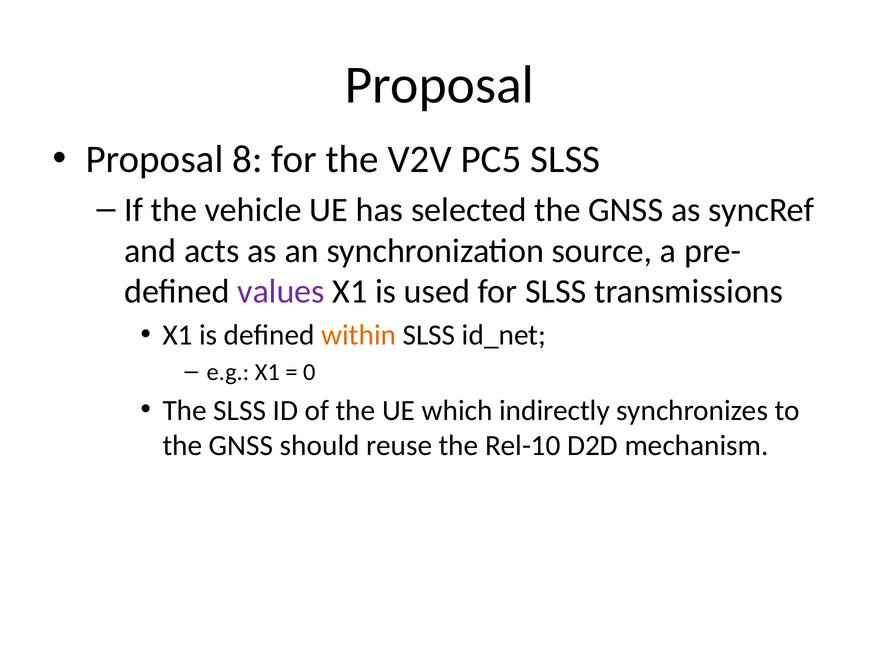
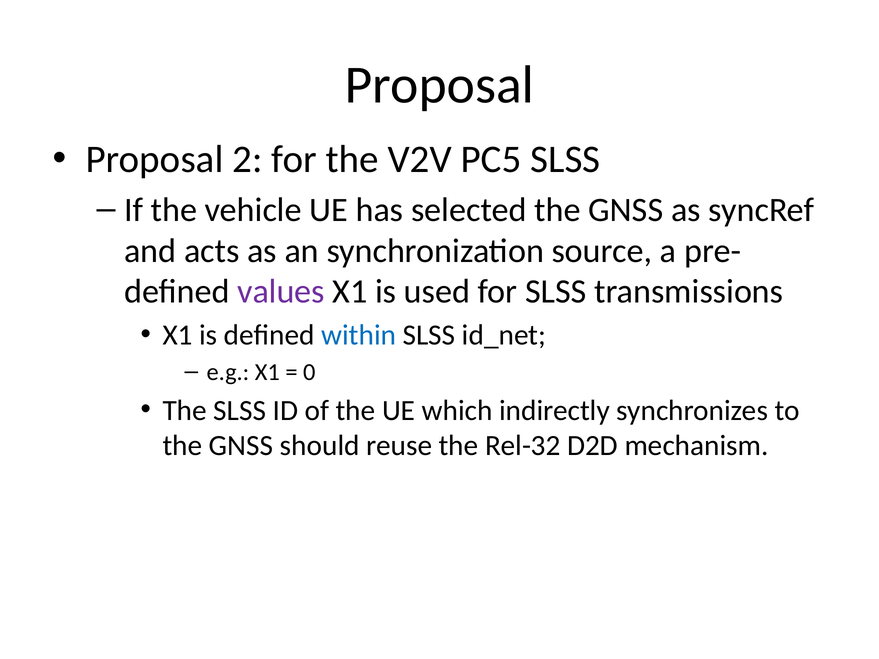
8: 8 -> 2 (247, 159)
within colour: orange -> blue (359, 335)
Rel-10: Rel-10 -> Rel-32 (523, 446)
